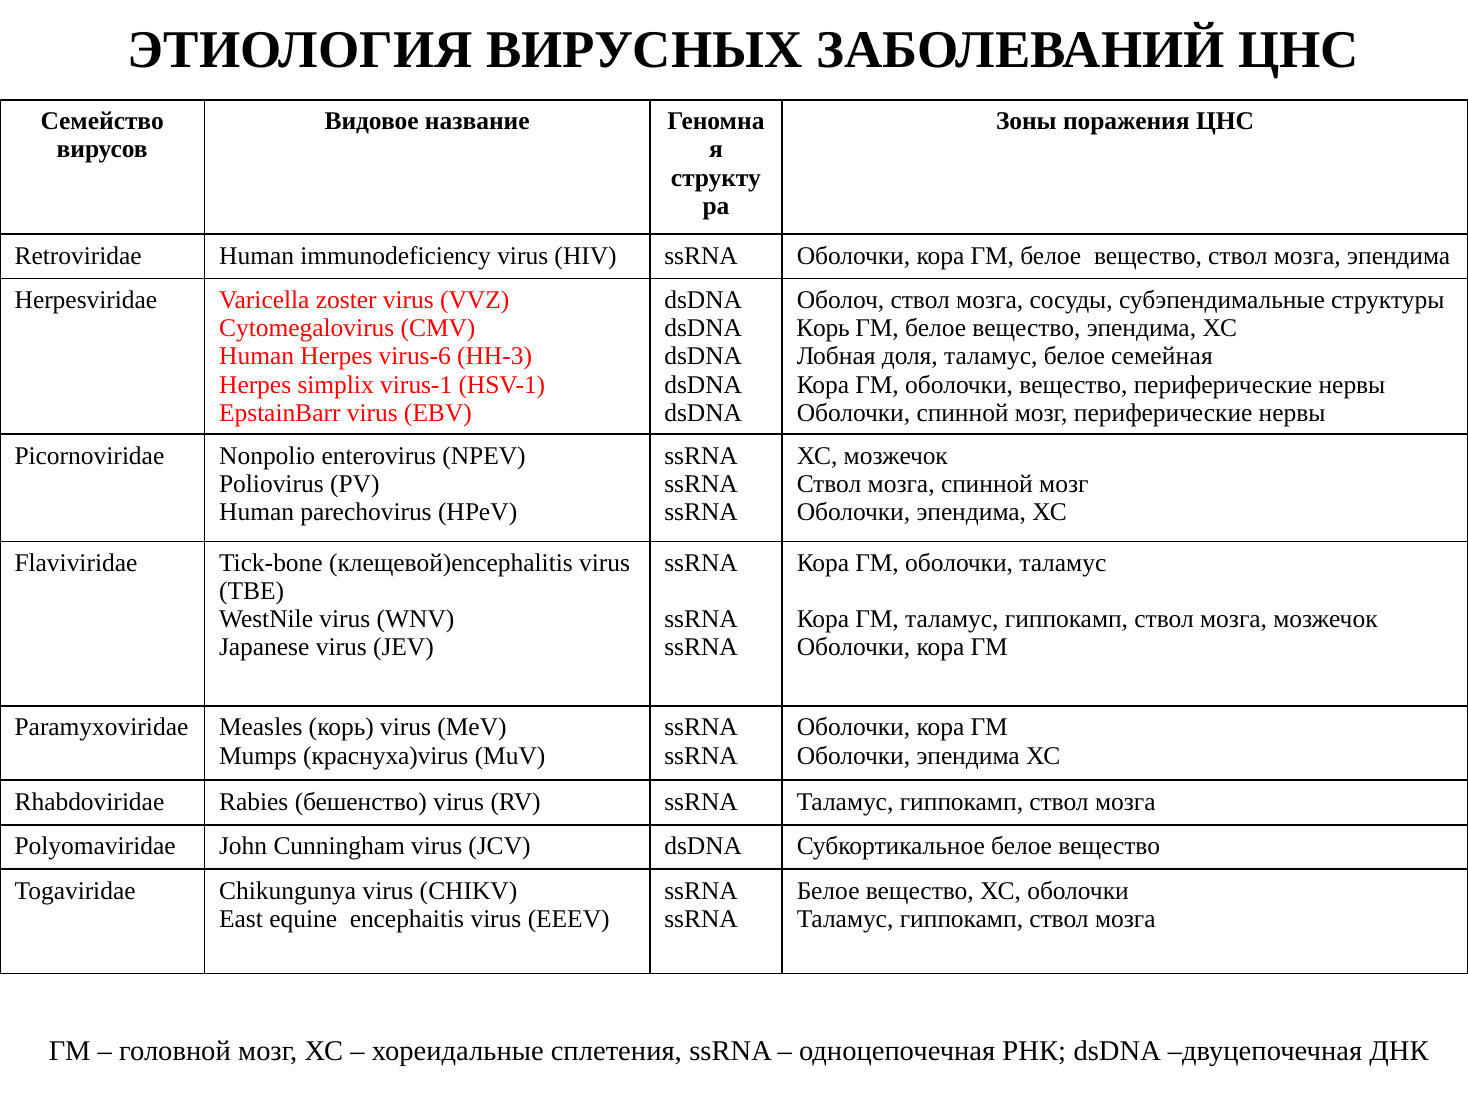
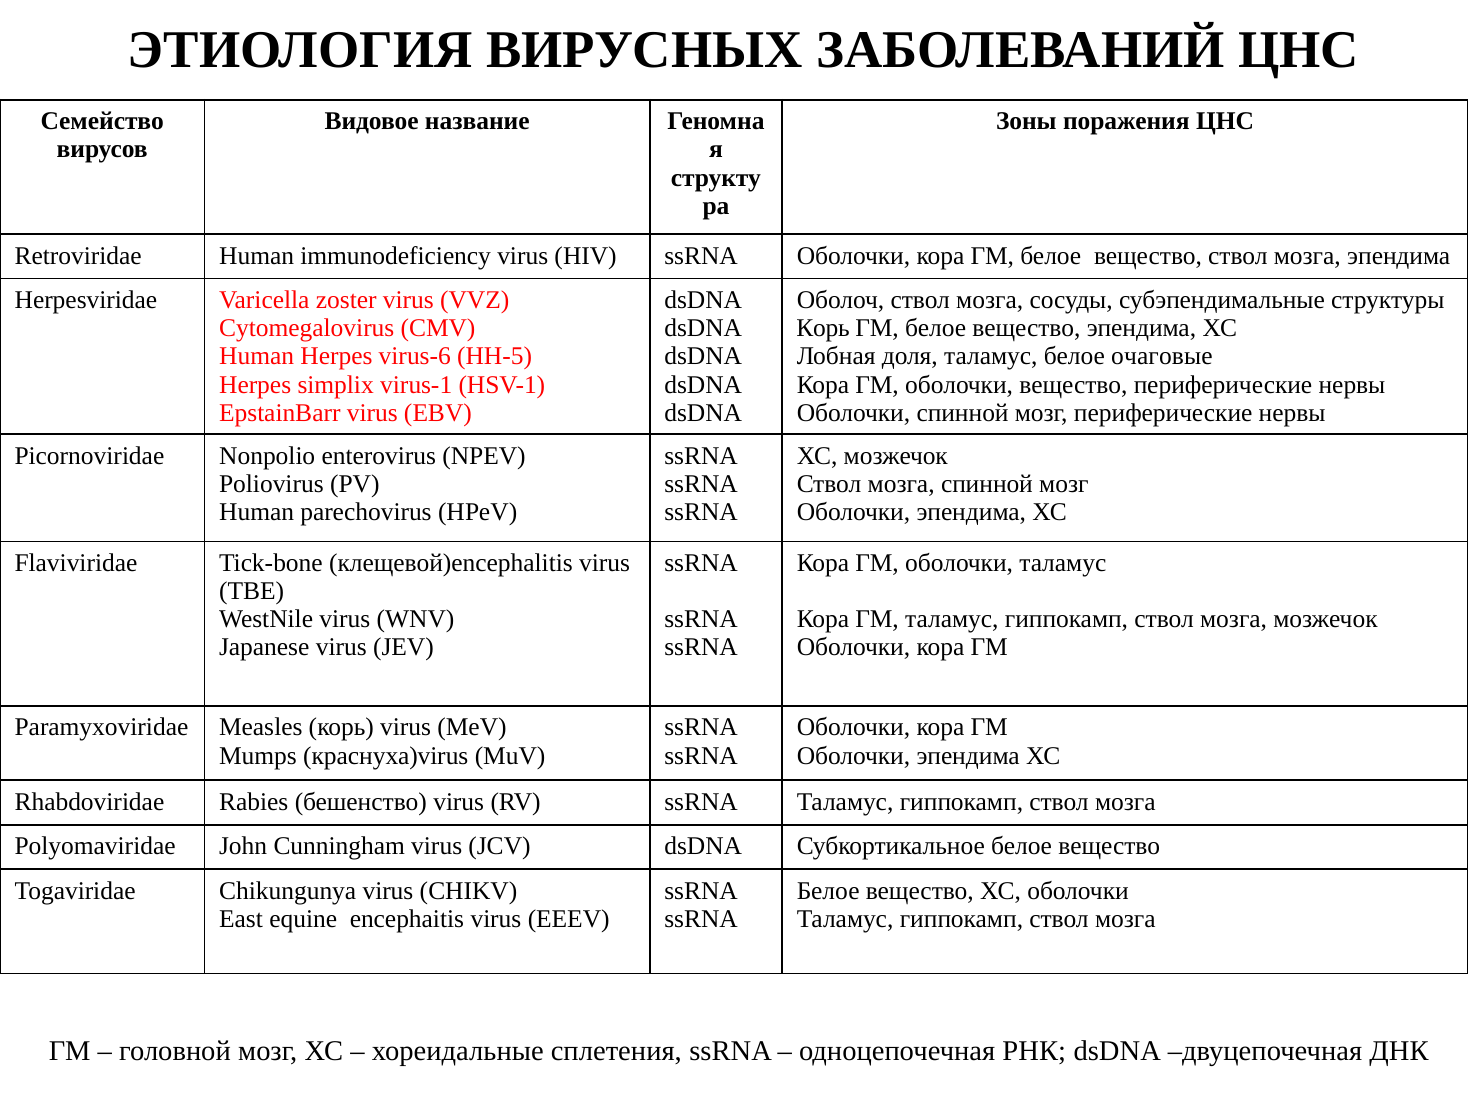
HH-3: HH-3 -> HH-5 (495, 357)
семейная: семейная -> очаговые (1162, 357)
